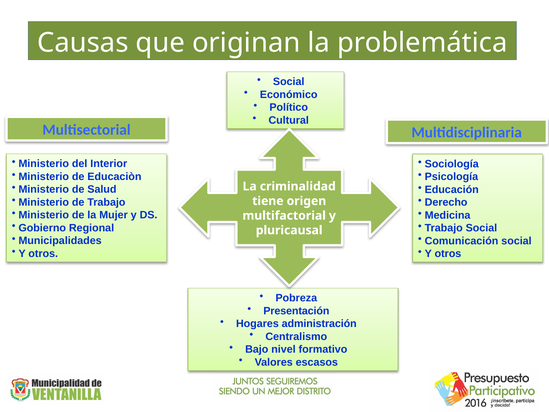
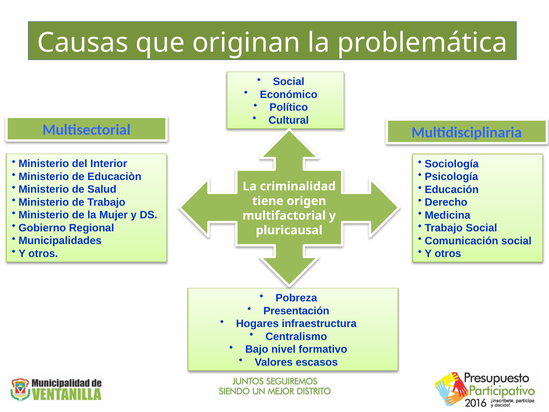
administración: administración -> infraestructura (319, 323)
